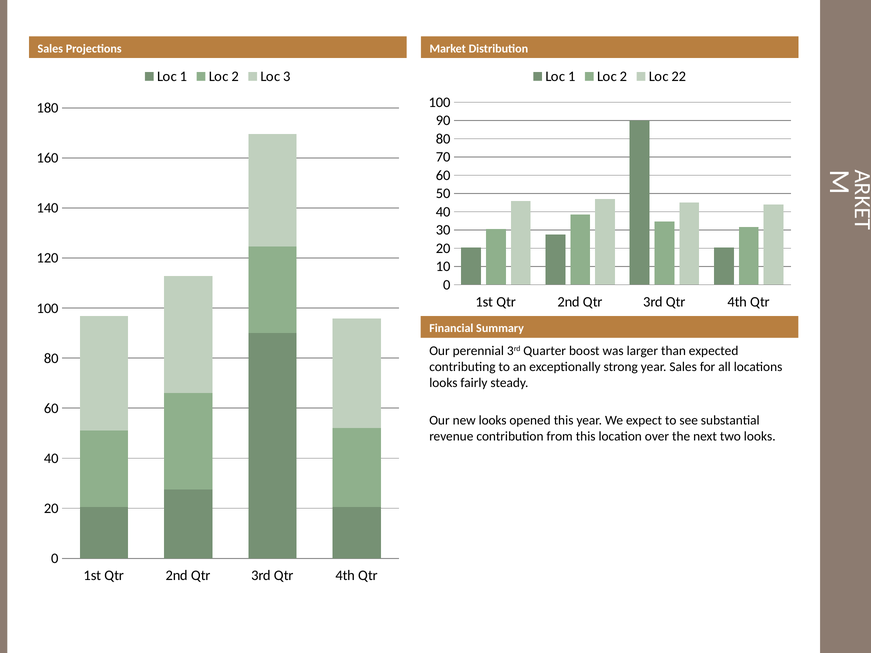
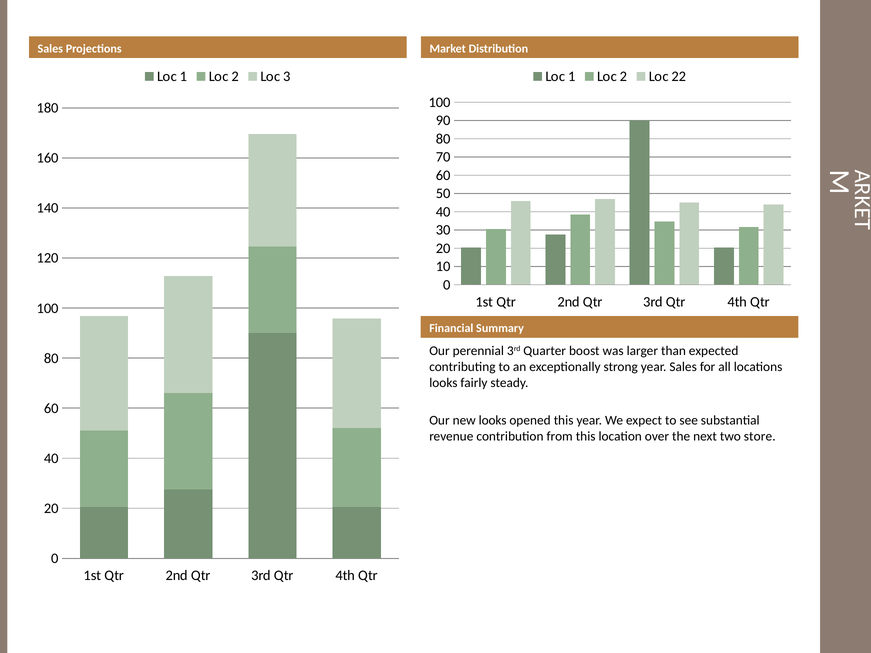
two looks: looks -> store (760, 436)
